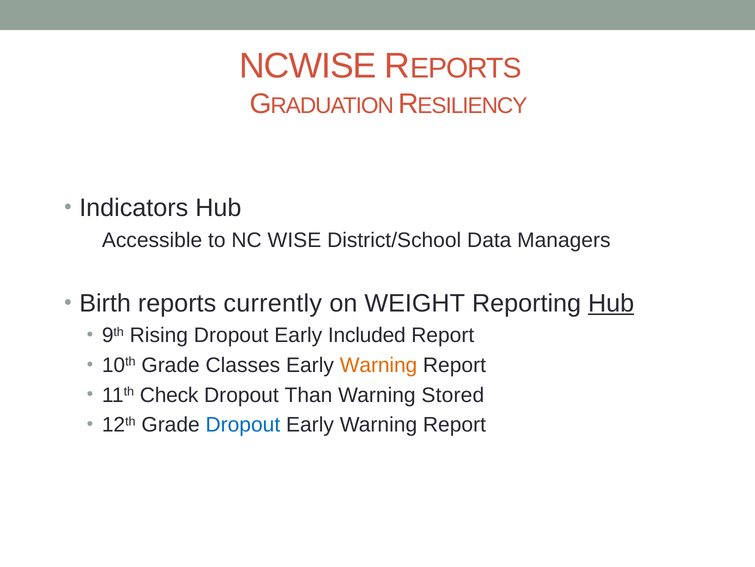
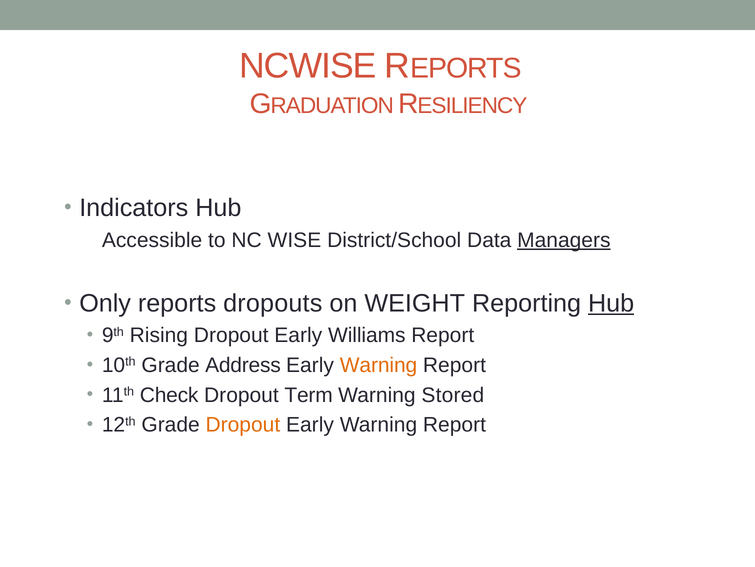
Managers underline: none -> present (564, 240)
Birth: Birth -> Only (105, 303)
currently: currently -> dropouts (273, 303)
Included: Included -> Williams (367, 335)
Classes: Classes -> Address (243, 365)
Than: Than -> Term (309, 395)
Dropout colour: blue -> orange (243, 424)
